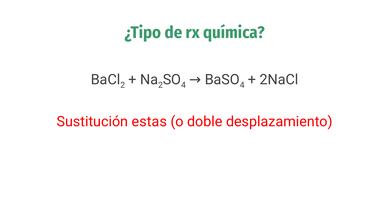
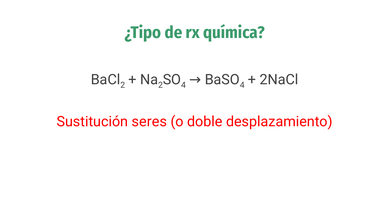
estas: estas -> seres (149, 121)
